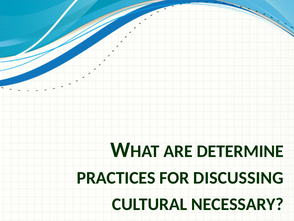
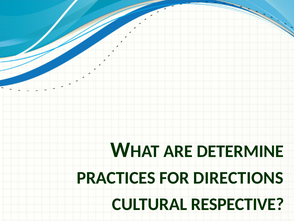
DISCUSSING: DISCUSSING -> DIRECTIONS (238, 177)
NECESSARY: NECESSARY -> RESPECTIVE (237, 204)
